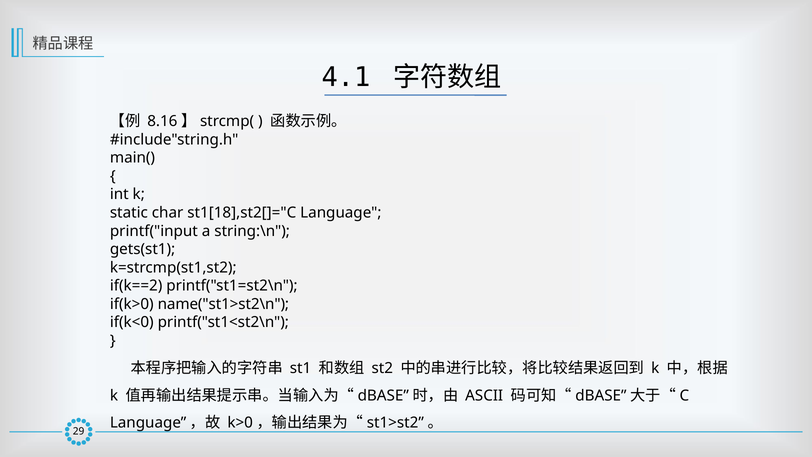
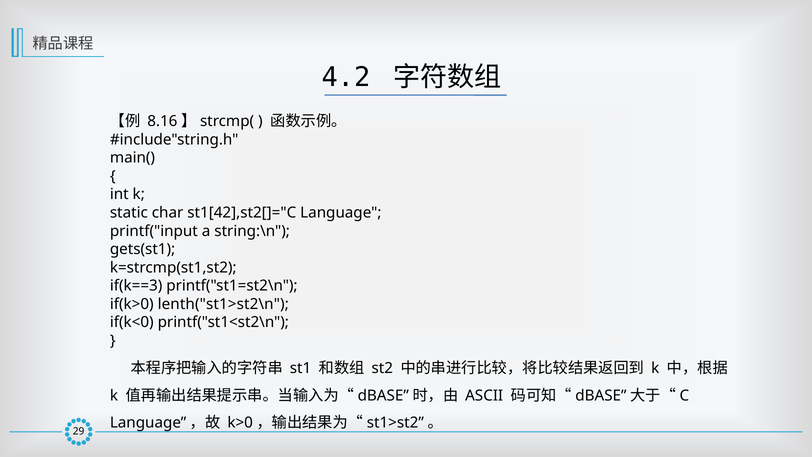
4.1: 4.1 -> 4.2 (346, 77)
st1[18],st2[]="C: st1[18],st2[]="C -> st1[42],st2[]="C (242, 213)
if(k==2: if(k==2 -> if(k==3 (136, 286)
name("st1>st2\n: name("st1>st2\n -> lenth("st1>st2\n (223, 304)
